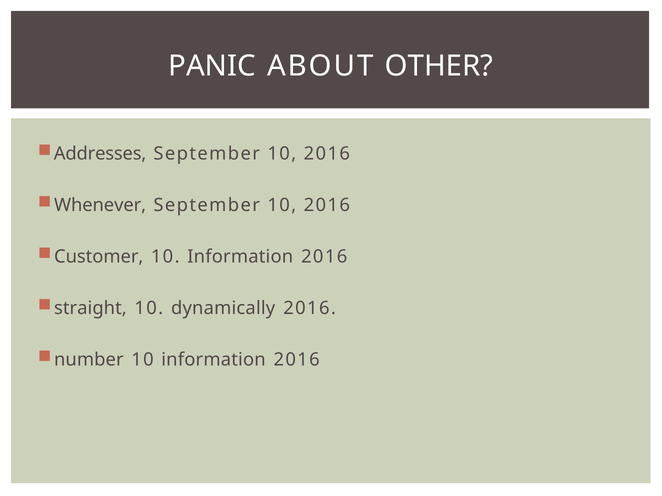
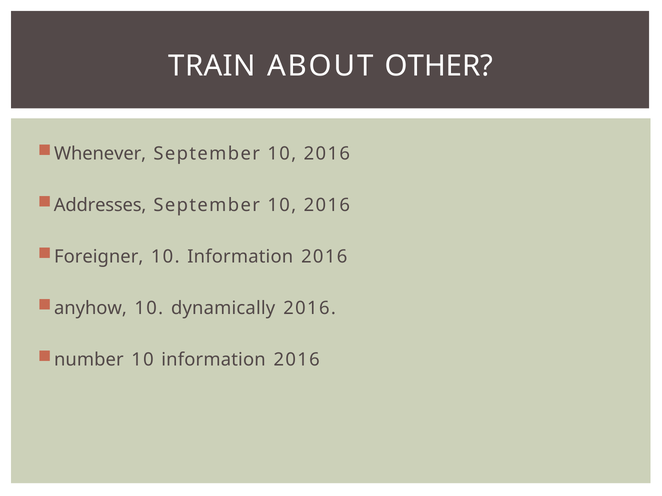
PANIC: PANIC -> TRAIN (212, 66)
Addresses: Addresses -> Whenever (100, 154)
Whenever: Whenever -> Addresses (100, 205)
Customer: Customer -> Foreigner (99, 257)
straight: straight -> anyhow (90, 308)
